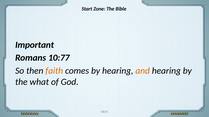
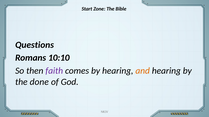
Important: Important -> Questions (35, 45)
10:77: 10:77 -> 10:10 (59, 58)
faith colour: orange -> purple (54, 71)
what: what -> done (39, 82)
